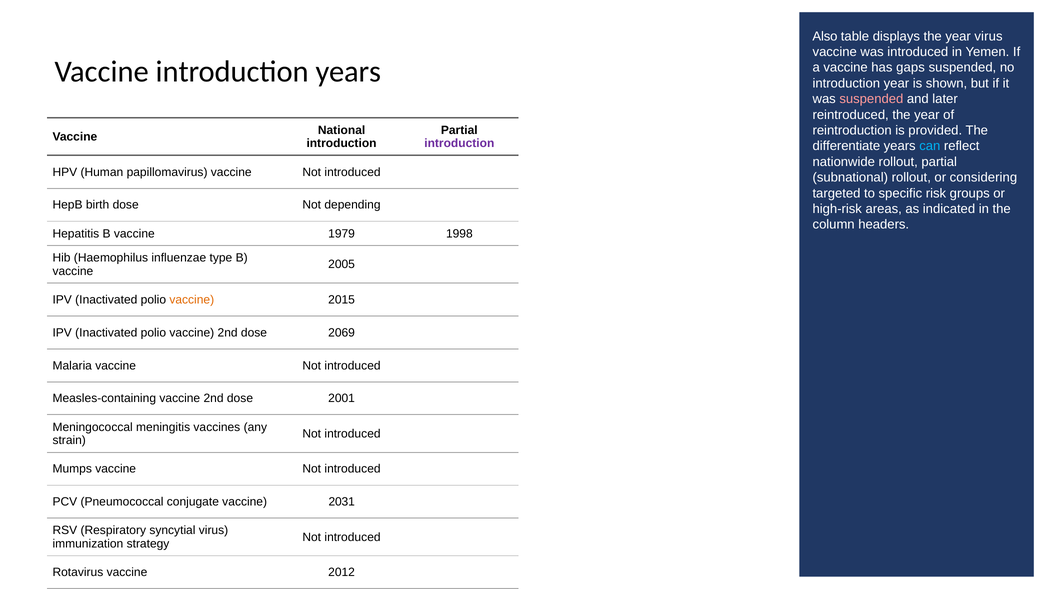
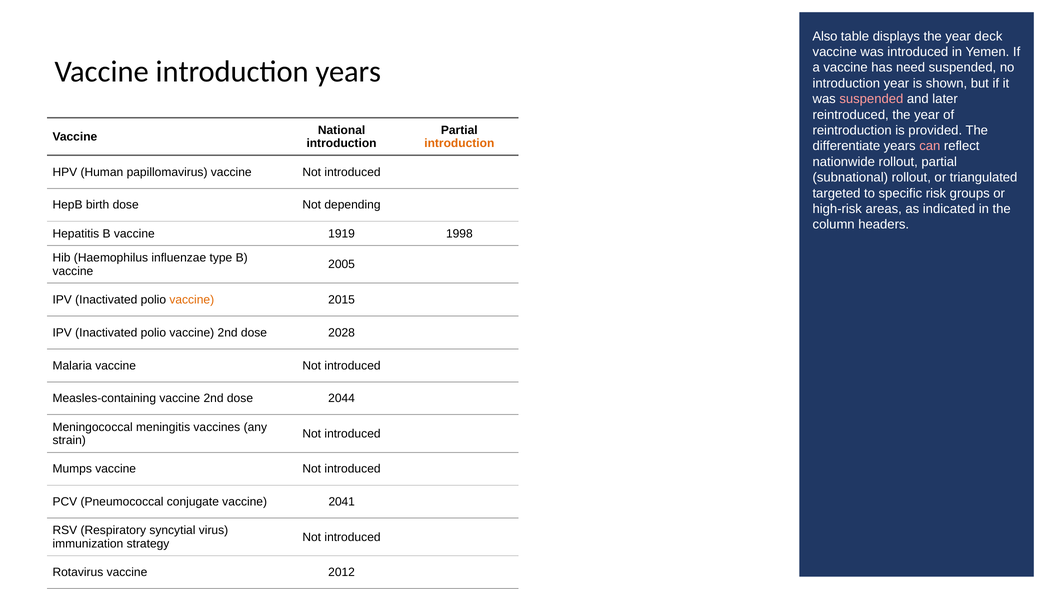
year virus: virus -> deck (989, 36)
gaps: gaps -> need (911, 68)
introduction colour: purple -> orange (459, 143)
can colour: light blue -> pink (930, 146)
considering: considering -> triangulated (984, 178)
1979: 1979 -> 1919 (342, 234)
2069: 2069 -> 2028 (342, 333)
2001: 2001 -> 2044 (342, 398)
2031: 2031 -> 2041 (342, 502)
